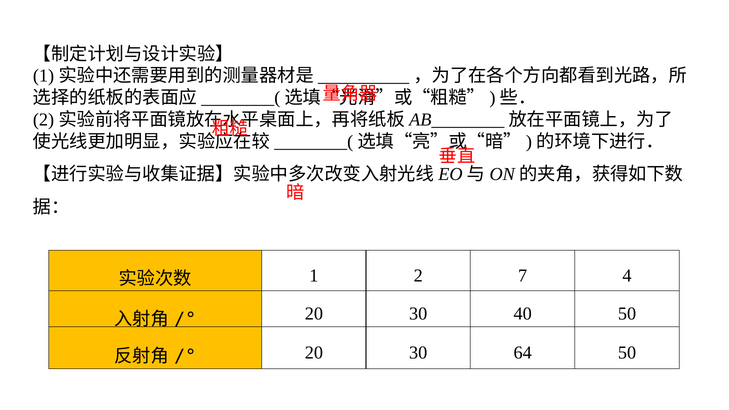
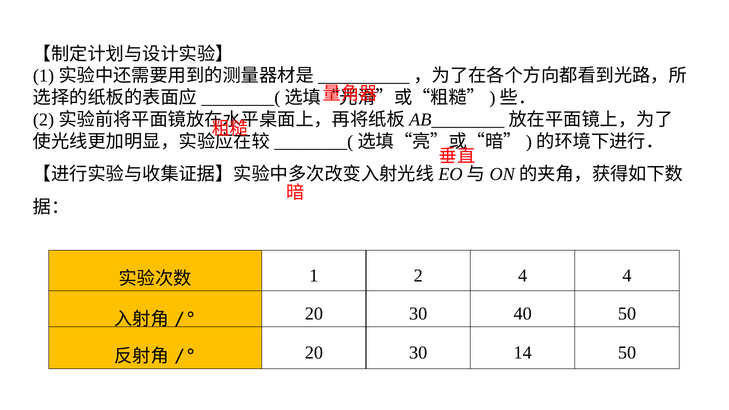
2 7: 7 -> 4 (523, 276)
64: 64 -> 14 (523, 353)
